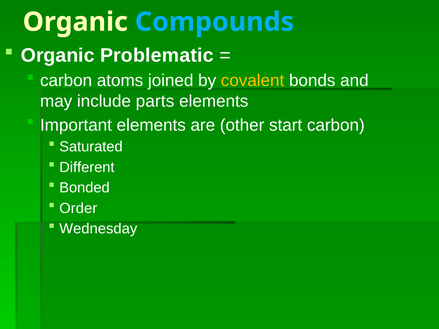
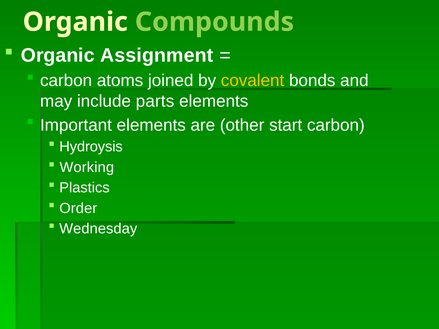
Compounds colour: light blue -> light green (214, 22)
Problematic: Problematic -> Assignment (157, 56)
Saturated: Saturated -> Hydroysis (91, 147)
Different: Different -> Working (87, 167)
Bonded: Bonded -> Plastics (84, 188)
